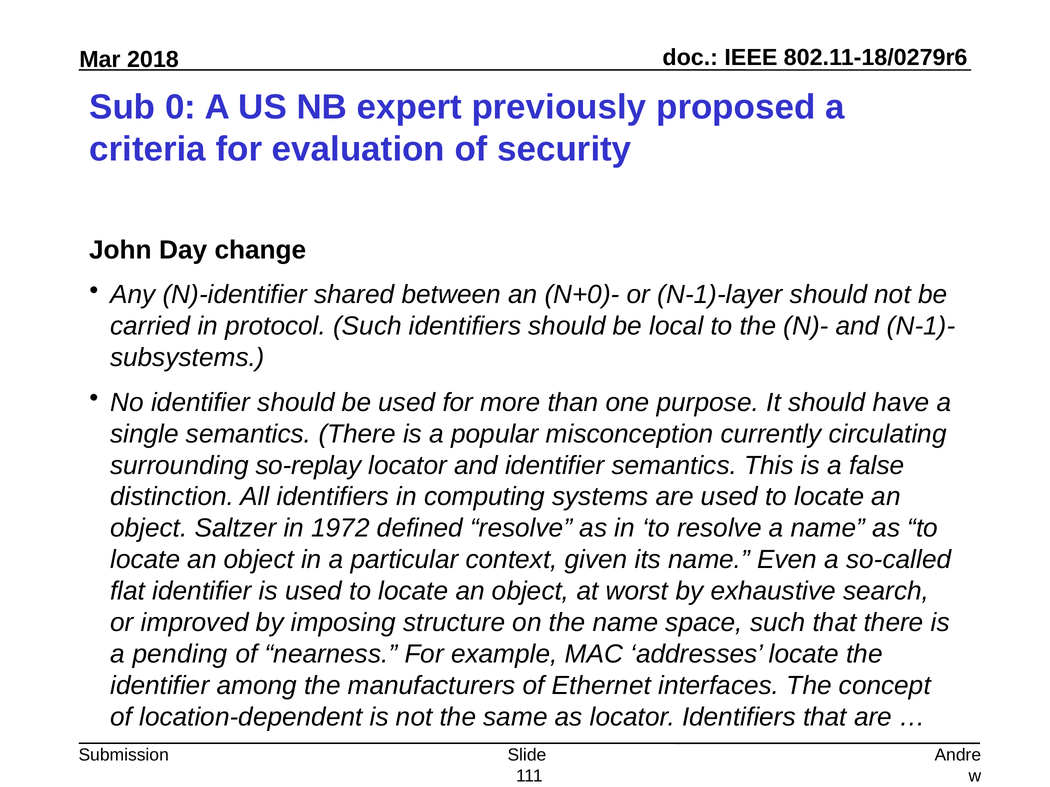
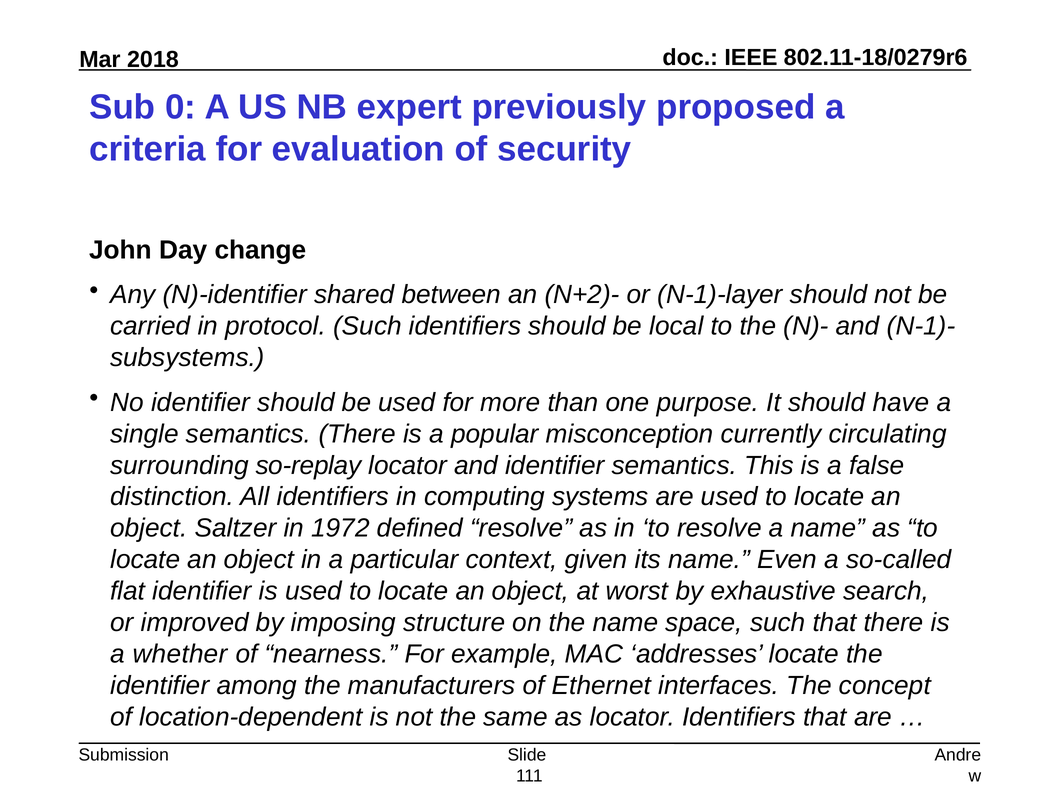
N+0)-: N+0)- -> N+2)- (582, 295)
pending: pending -> whether (180, 655)
